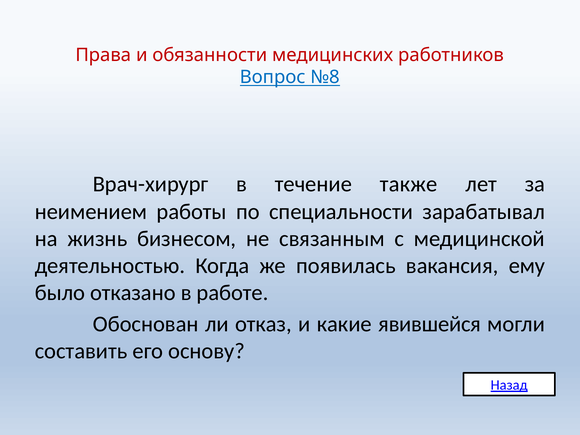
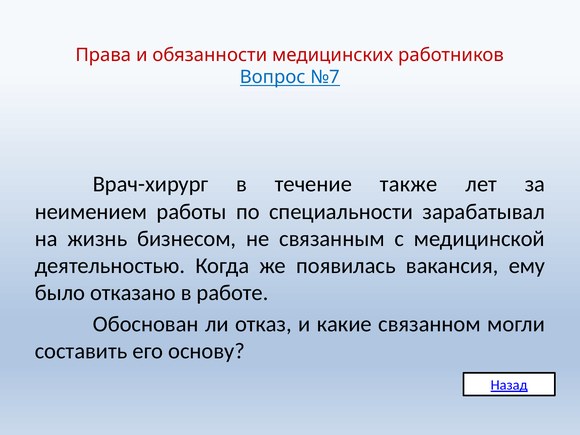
№8: №8 -> №7 (325, 77)
явившейся: явившейся -> связанном (430, 324)
